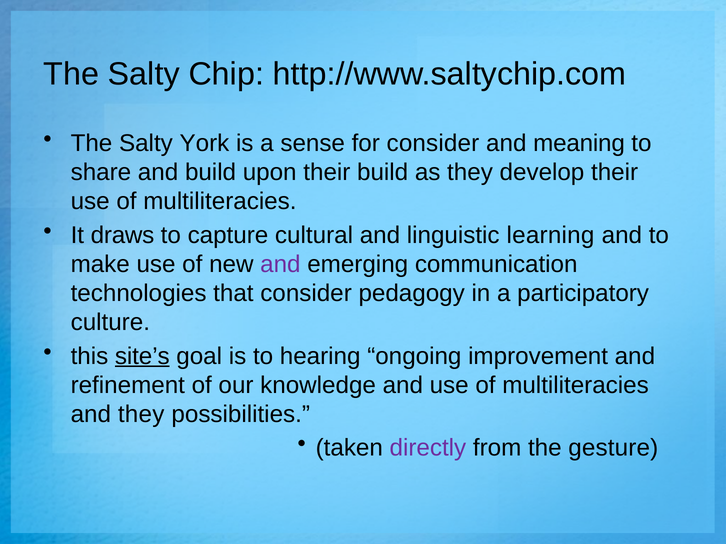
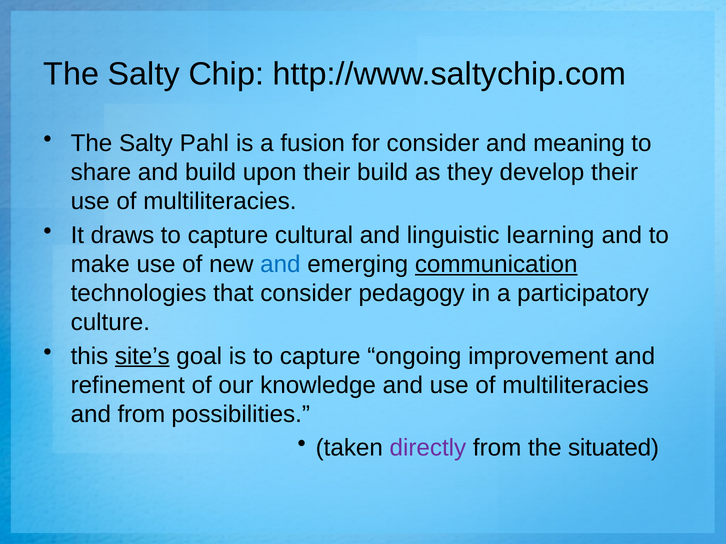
York: York -> Pahl (204, 143)
sense: sense -> fusion (313, 143)
and colour: purple -> blue (280, 264)
communication underline: none -> present (496, 264)
is to hearing: hearing -> capture (320, 356)
and they: they -> from (141, 414)
gesture: gesture -> situated (614, 448)
